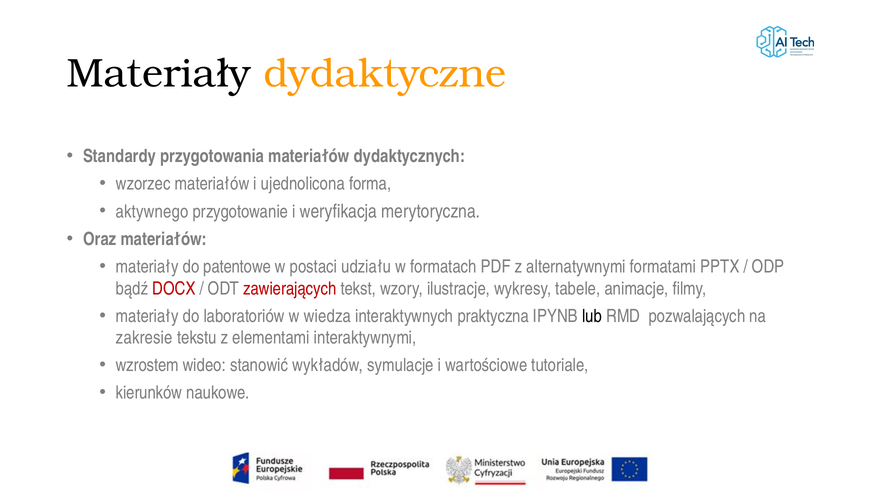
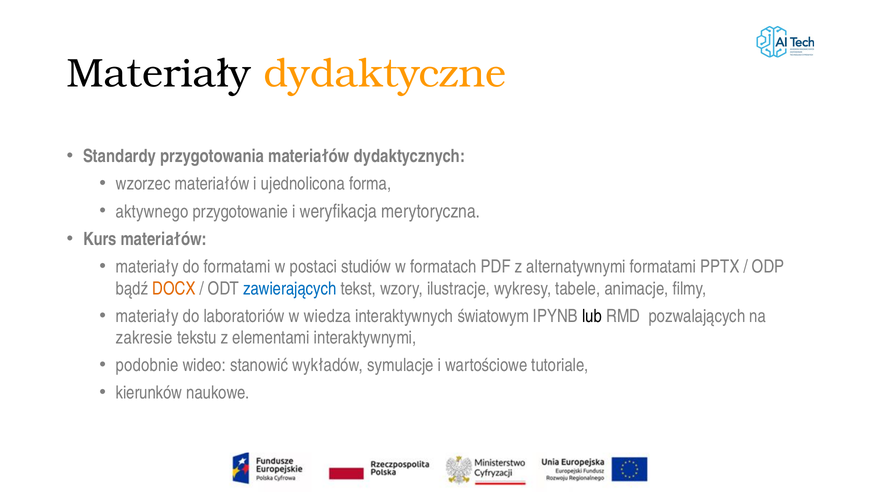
Oraz: Oraz -> Kurs (100, 239)
do patentowe: patentowe -> formatami (237, 267)
udziału: udziału -> studiów (366, 267)
DOCX colour: red -> orange (174, 288)
zawierających colour: red -> blue (290, 288)
praktyczna: praktyczna -> światowym (493, 316)
wzrostem: wzrostem -> podobnie (147, 365)
